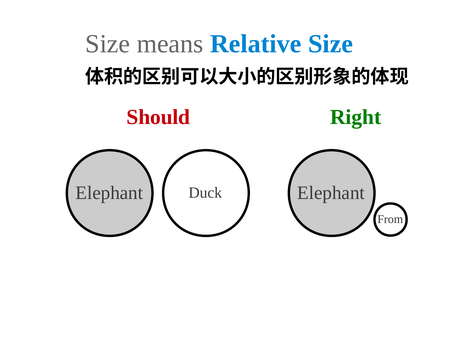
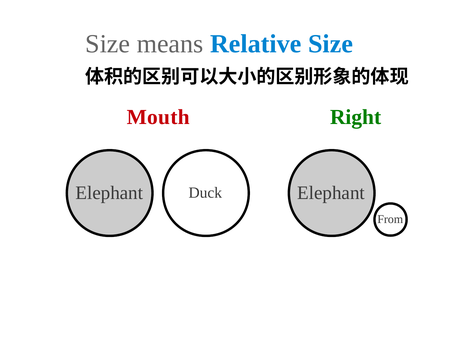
Should: Should -> Mouth (158, 117)
